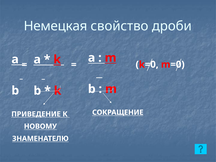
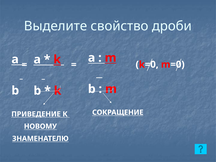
Немецкая: Немецкая -> Выделите (56, 26)
